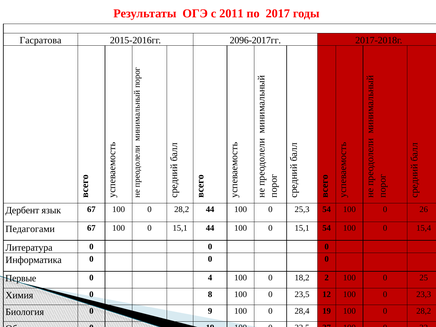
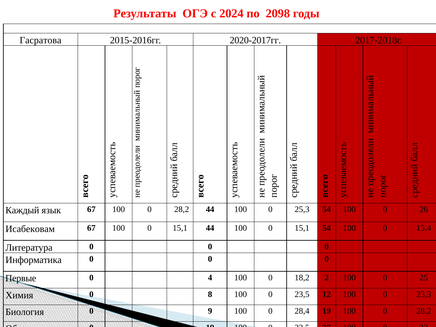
2011: 2011 -> 2024 (231, 14)
2017: 2017 -> 2098 (278, 14)
2096-2017гг: 2096-2017гг -> 2020-2017гг (255, 40)
Дербент: Дербент -> Каждый (22, 210)
Педагогами: Педагогами -> Исабековам (30, 229)
